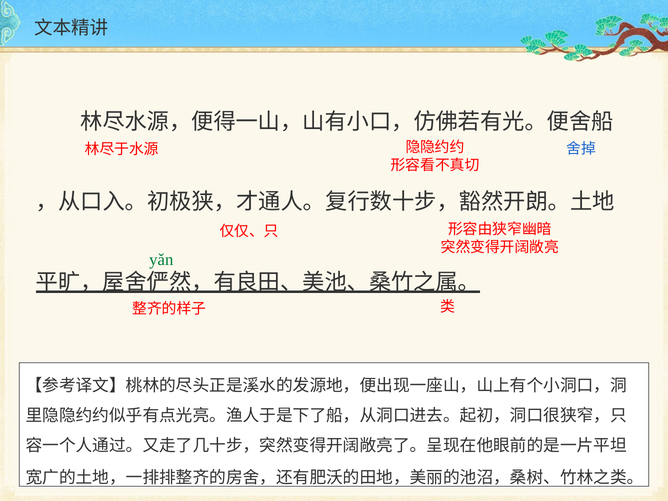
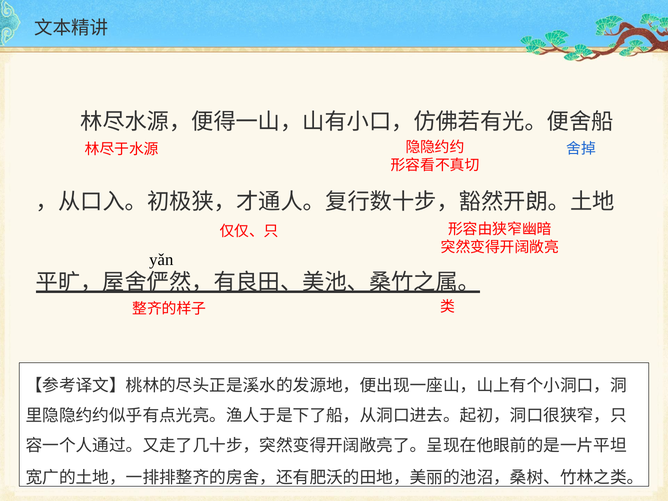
yǎn colour: green -> black (161, 260)
